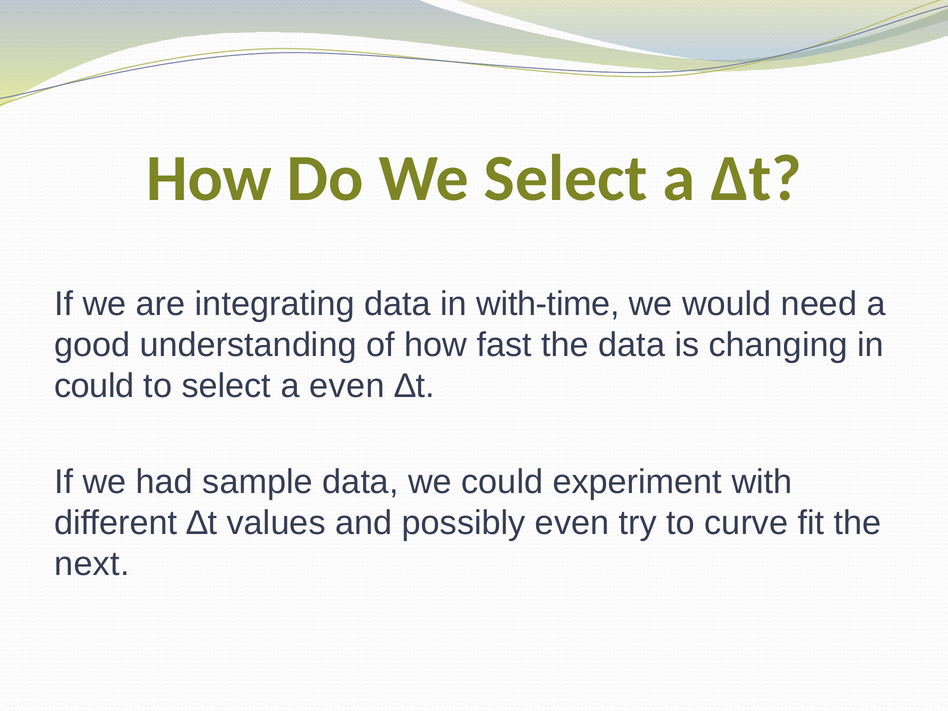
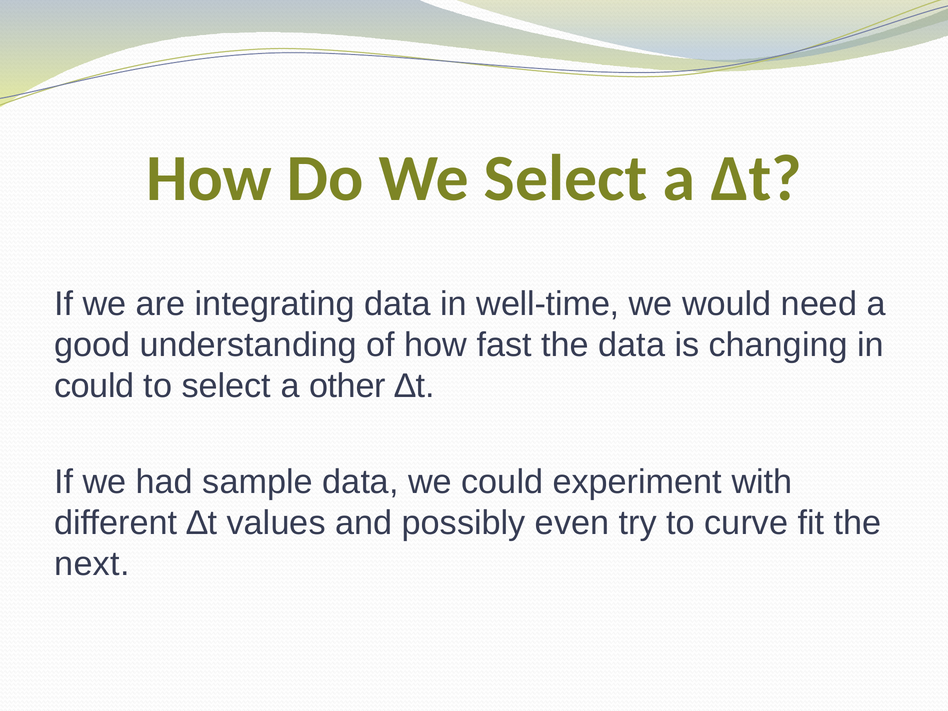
with-time: with-time -> well-time (548, 304)
a even: even -> other (347, 386)
